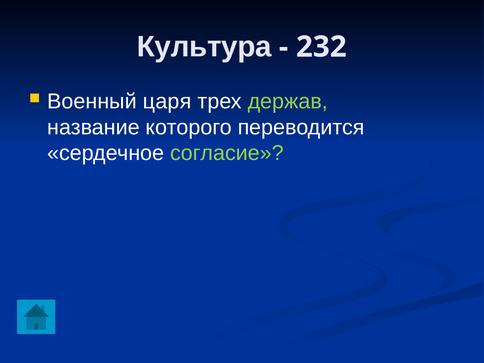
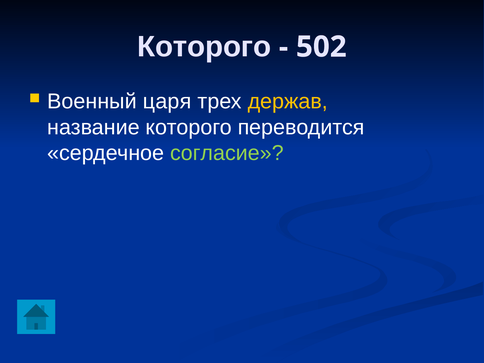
Культура: Культура -> Которого (204, 47)
232: 232 -> 502 (321, 47)
держав colour: light green -> yellow (288, 102)
